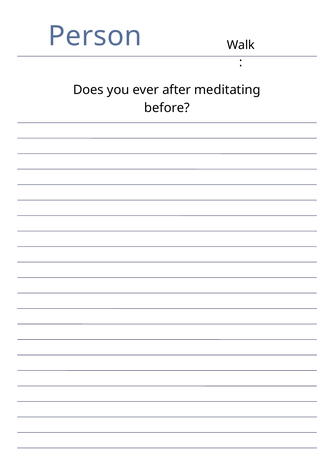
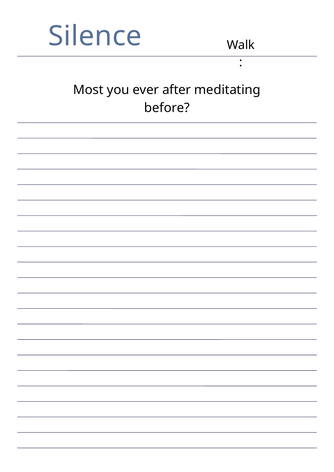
Person: Person -> Silence (95, 36)
Does: Does -> Most (88, 90)
